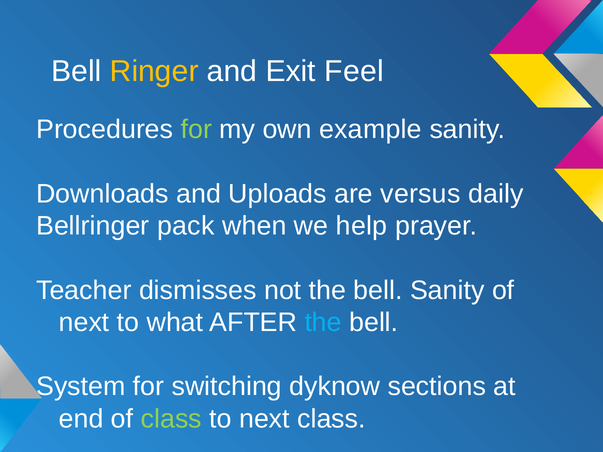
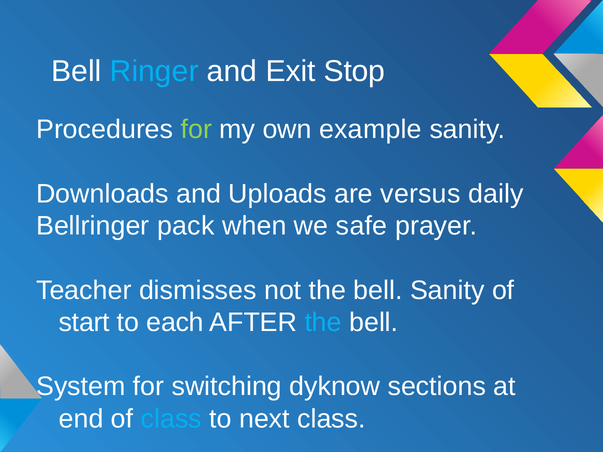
Ringer colour: yellow -> light blue (154, 71)
Feel: Feel -> Stop (354, 71)
help: help -> safe (362, 226)
next: next -> start (84, 323)
what: what -> each (175, 323)
class colour: light green -> light blue (171, 419)
